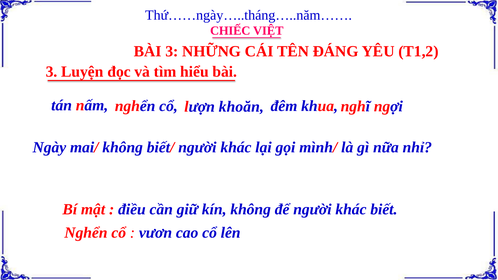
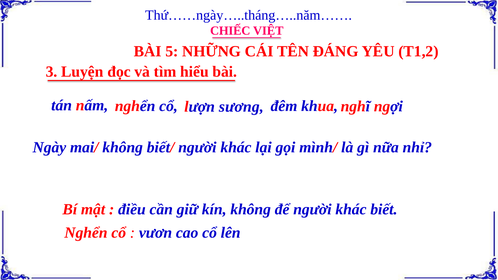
BÀI 3: 3 -> 5 (172, 51)
khoăn: khoăn -> sương (241, 107)
